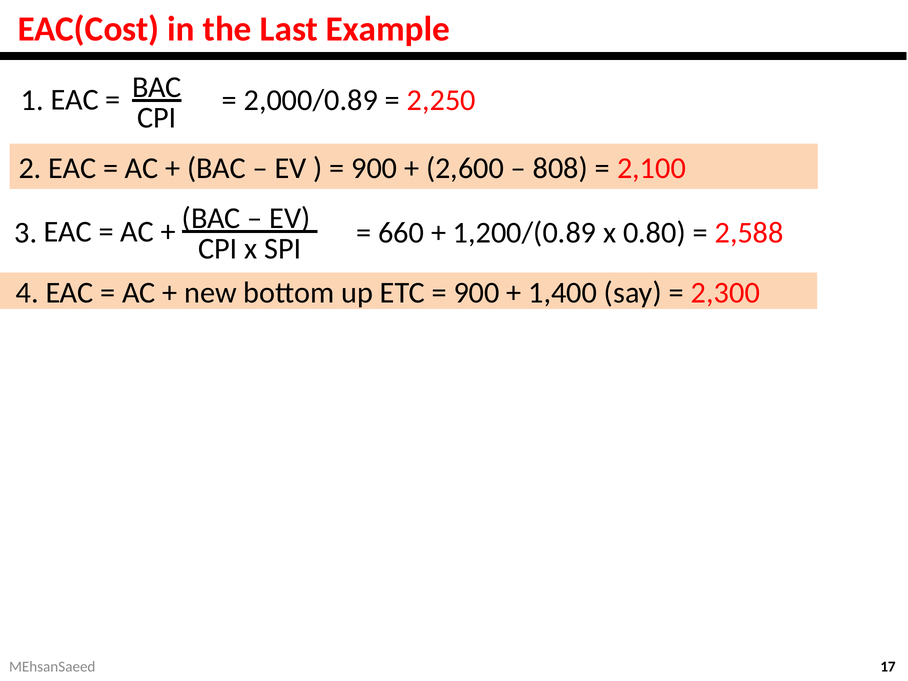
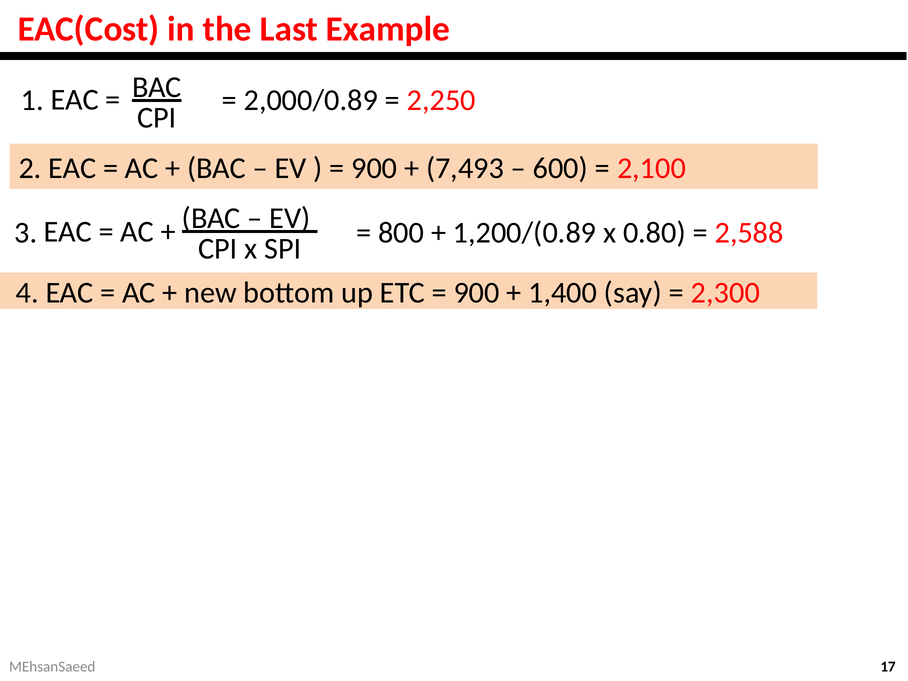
2,600: 2,600 -> 7,493 (465, 168)
808: 808 -> 600 (560, 168)
660: 660 -> 800 (401, 233)
